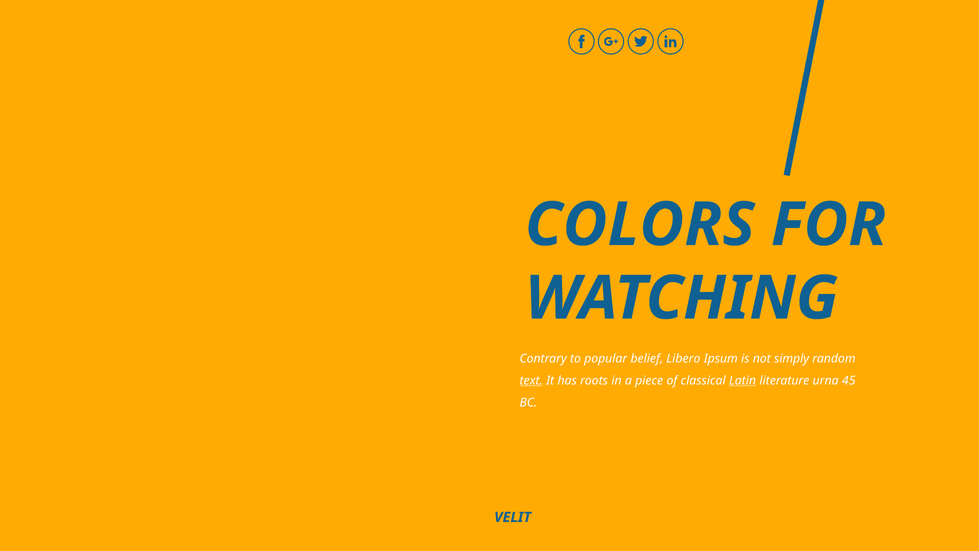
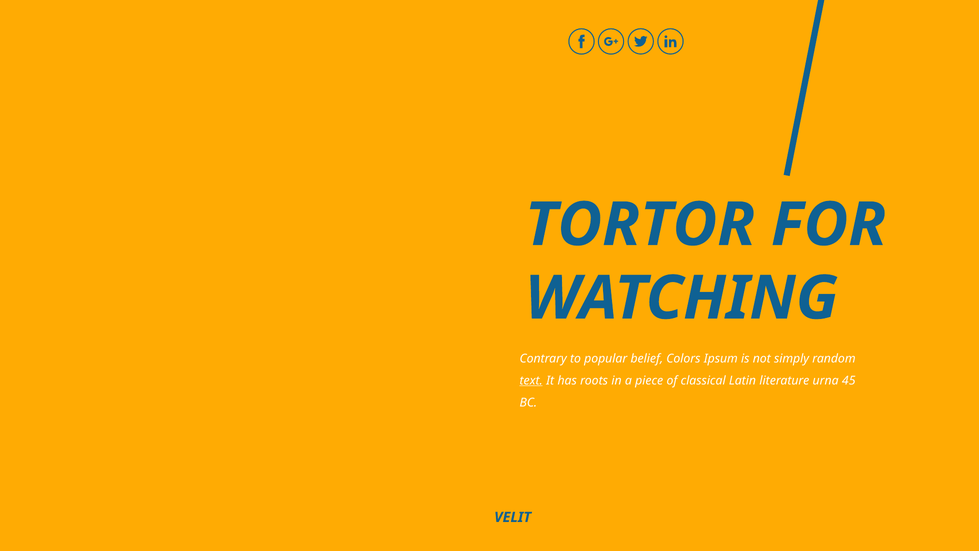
COLORS: COLORS -> TORTOR (640, 225)
Libero: Libero -> Colors (683, 358)
Latin underline: present -> none (742, 380)
